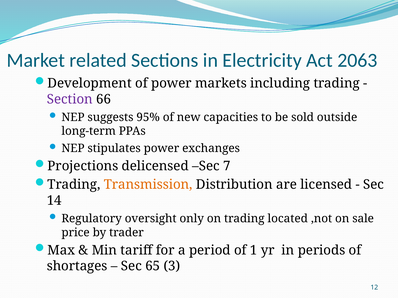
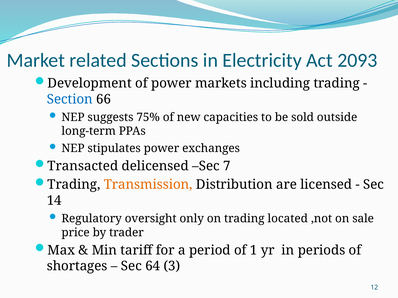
2063: 2063 -> 2093 (357, 60)
Section colour: purple -> blue (70, 99)
95%: 95% -> 75% (148, 117)
Projections: Projections -> Transacted (83, 166)
65: 65 -> 64 (153, 266)
